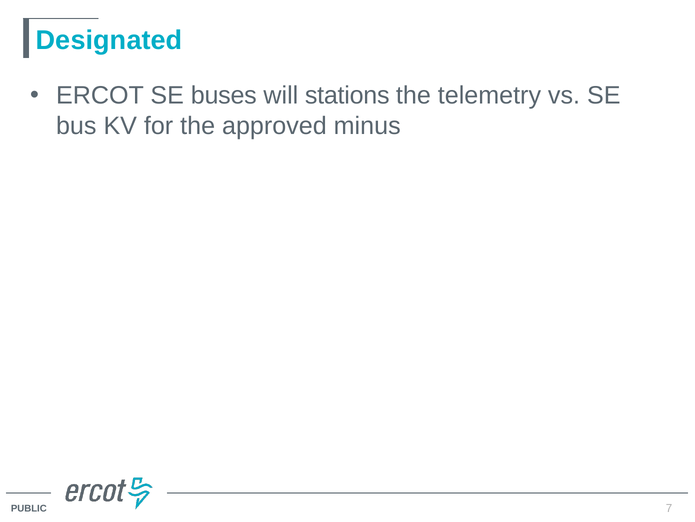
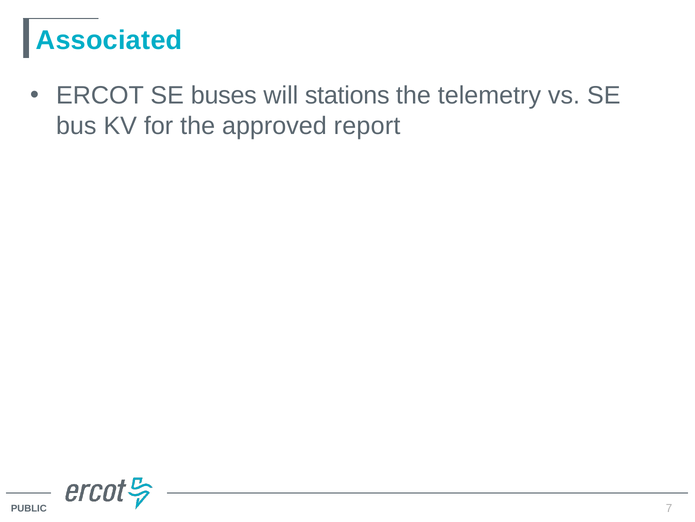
Designated: Designated -> Associated (109, 40)
minus: minus -> report (367, 126)
